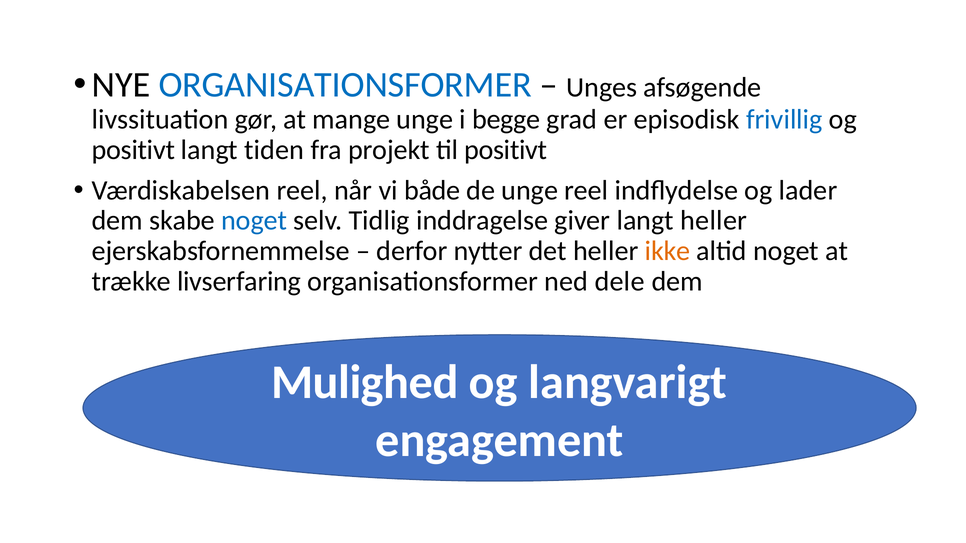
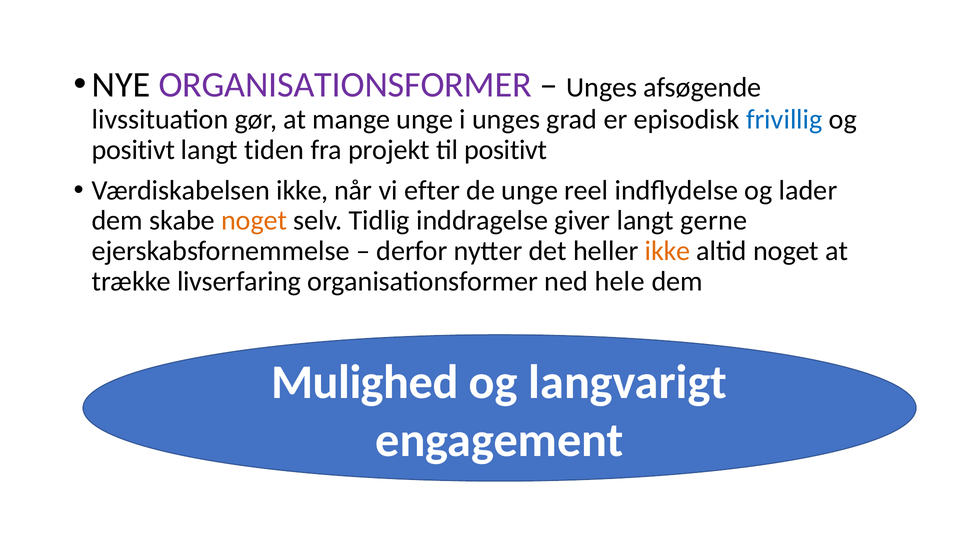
ORGANISATIONSFORMER colour: blue -> purple (345, 85)
i begge: begge -> unges (506, 120)
Værdiskabelsen reel: reel -> ikke (302, 190)
både: både -> efter (432, 190)
noget colour: blue -> orange (254, 221)
langt heller: heller -> gerne (714, 221)
dele: dele -> hele (620, 282)
